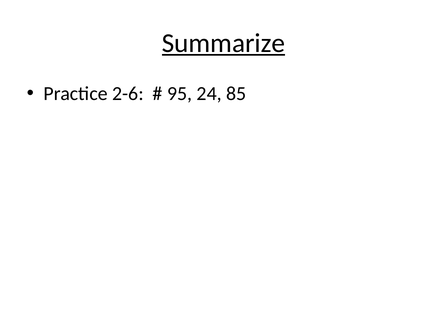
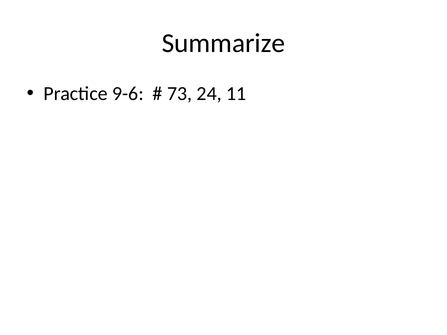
Summarize underline: present -> none (223, 43)
2-6: 2-6 -> 9-6 (128, 94)
95: 95 -> 73 (180, 94)
85: 85 -> 11 (236, 94)
